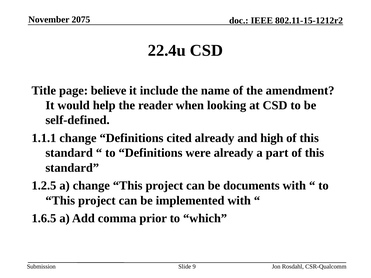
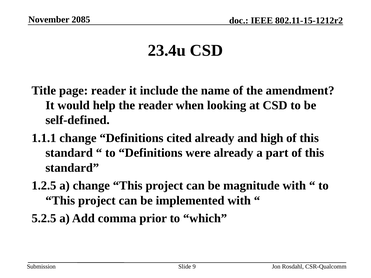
2075: 2075 -> 2085 (81, 20)
22.4u: 22.4u -> 23.4u (167, 51)
page believe: believe -> reader (109, 91)
documents: documents -> magnitude (251, 186)
1.6.5: 1.6.5 -> 5.2.5 (44, 219)
